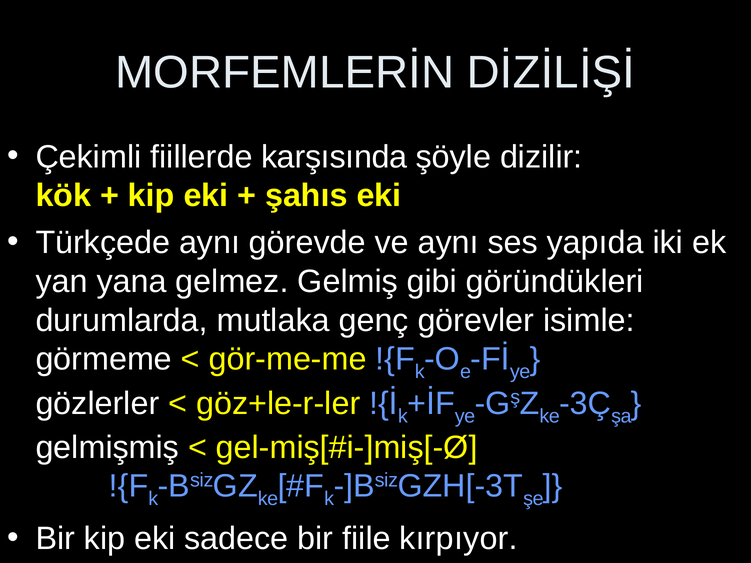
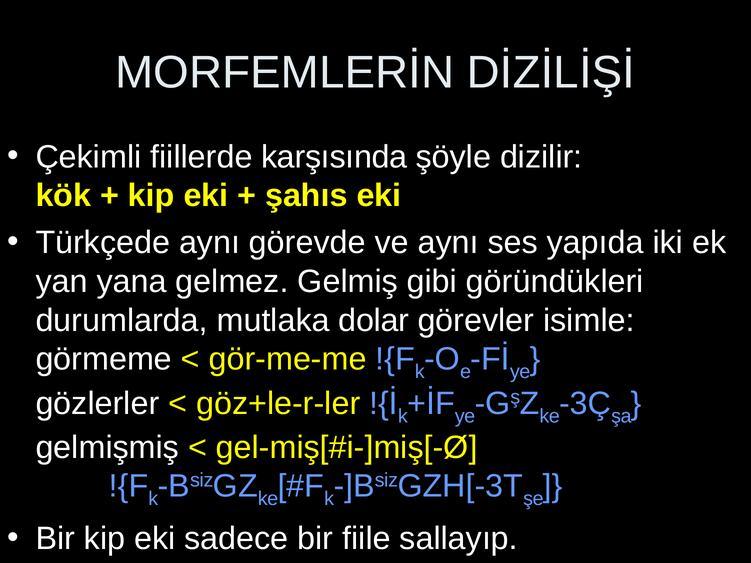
genç: genç -> dolar (374, 321)
kırpıyor: kırpıyor -> sallayıp (459, 539)
